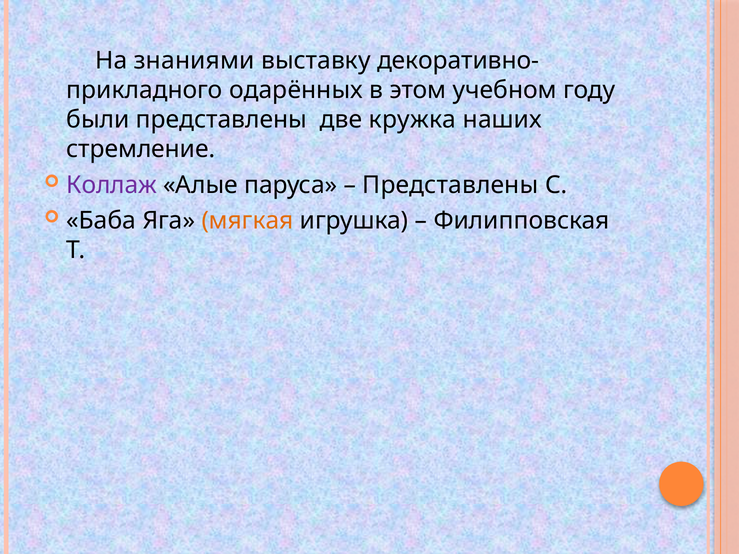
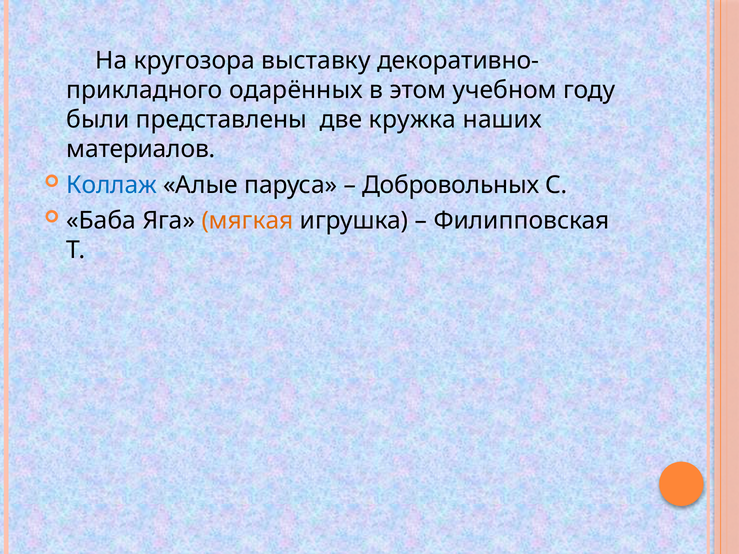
знаниями: знаниями -> кругозора (194, 61)
стремление: стремление -> материалов (141, 149)
Коллаж colour: purple -> blue (112, 185)
Представлены: Представлены -> Добровольных (451, 185)
